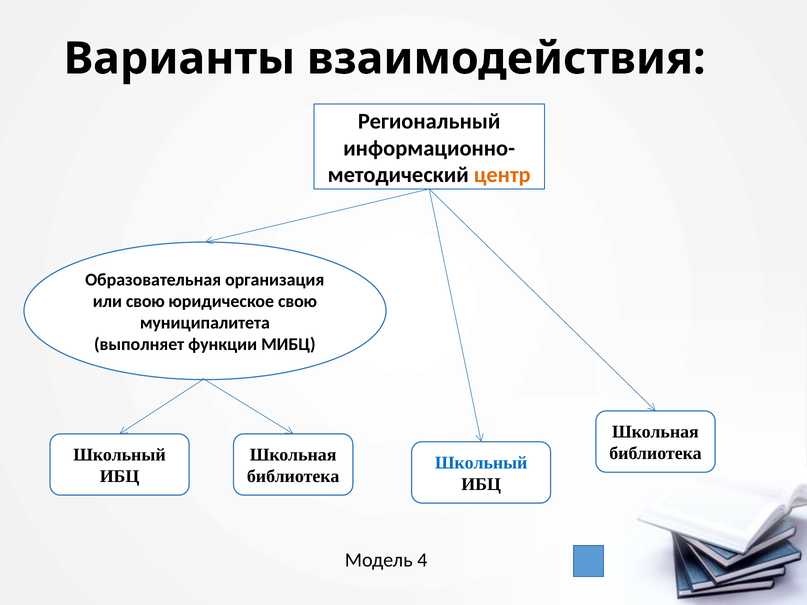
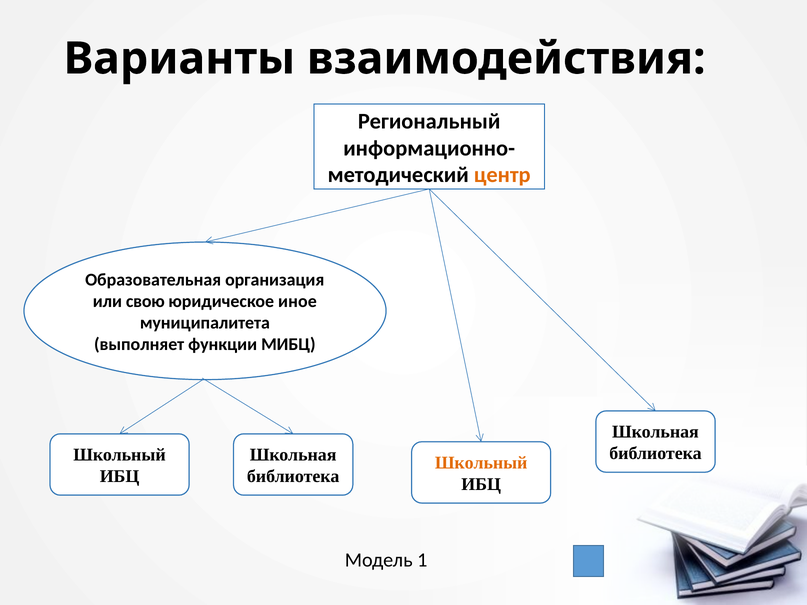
юридическое свою: свою -> иное (297, 301)
Школьный colour: blue -> orange (481, 463)
4: 4 -> 1 (422, 560)
